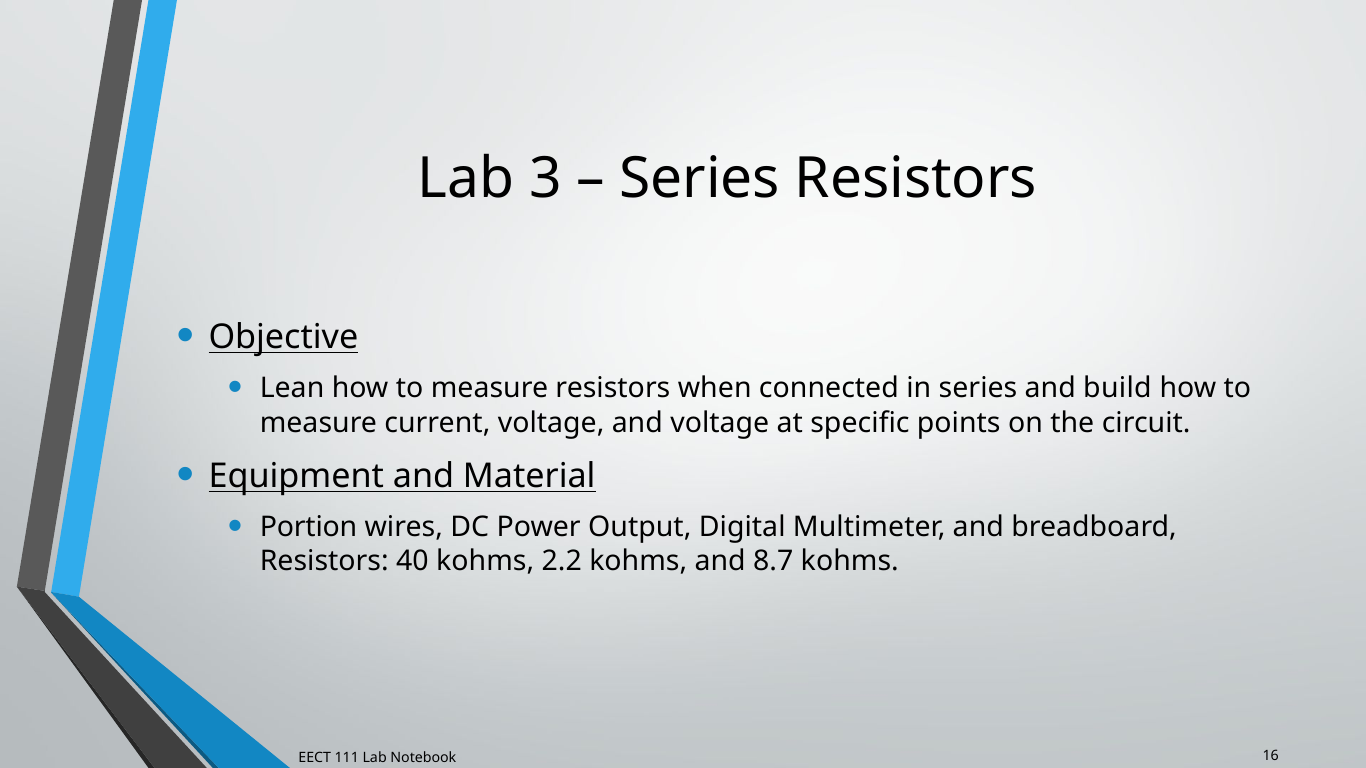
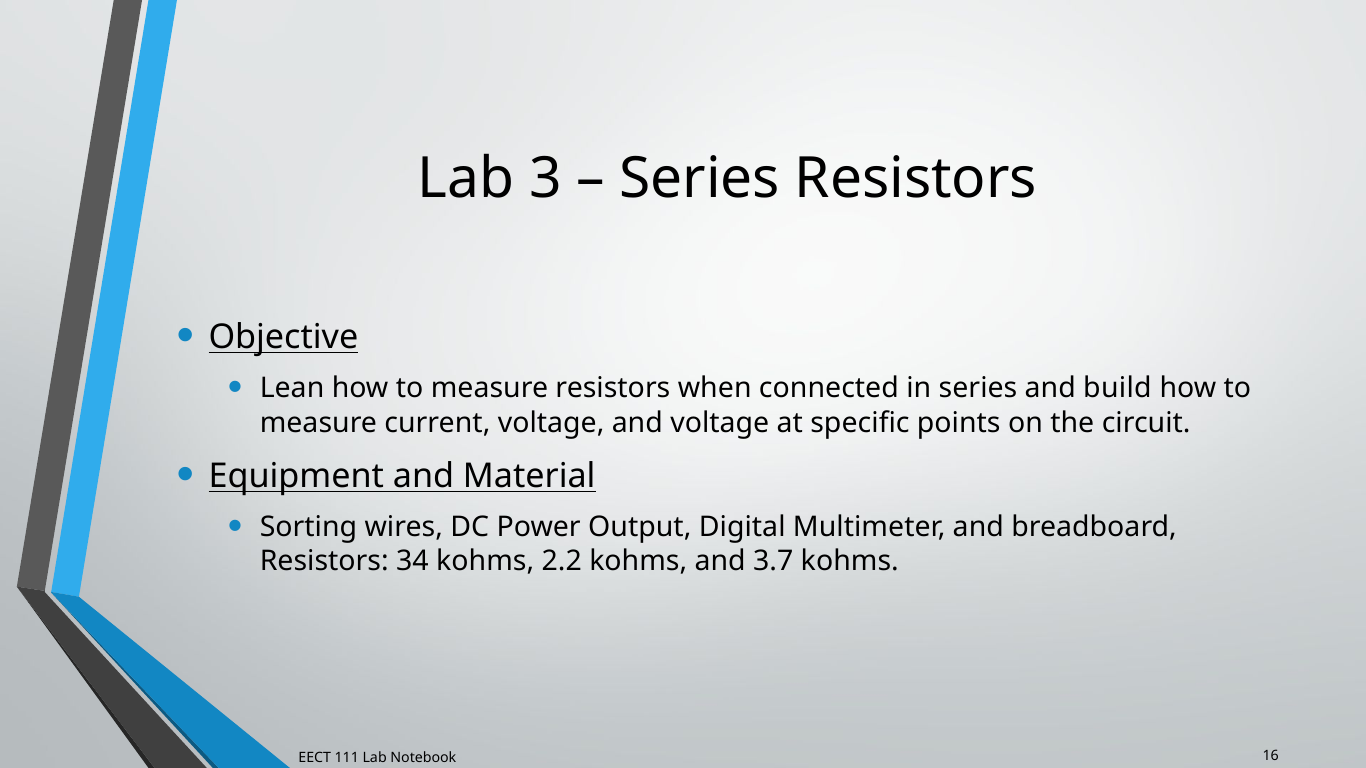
Portion: Portion -> Sorting (308, 528)
40: 40 -> 34 (412, 562)
8.7: 8.7 -> 3.7 (773, 562)
